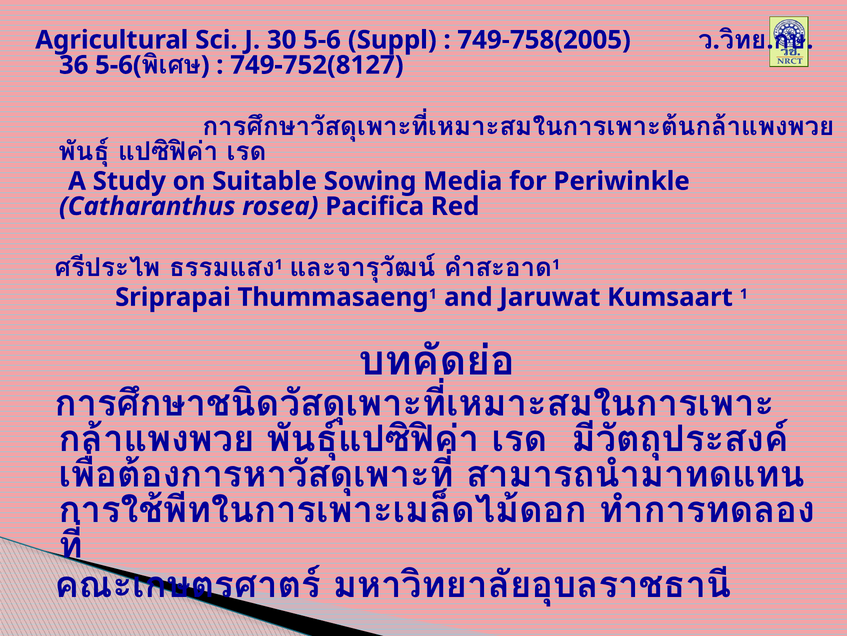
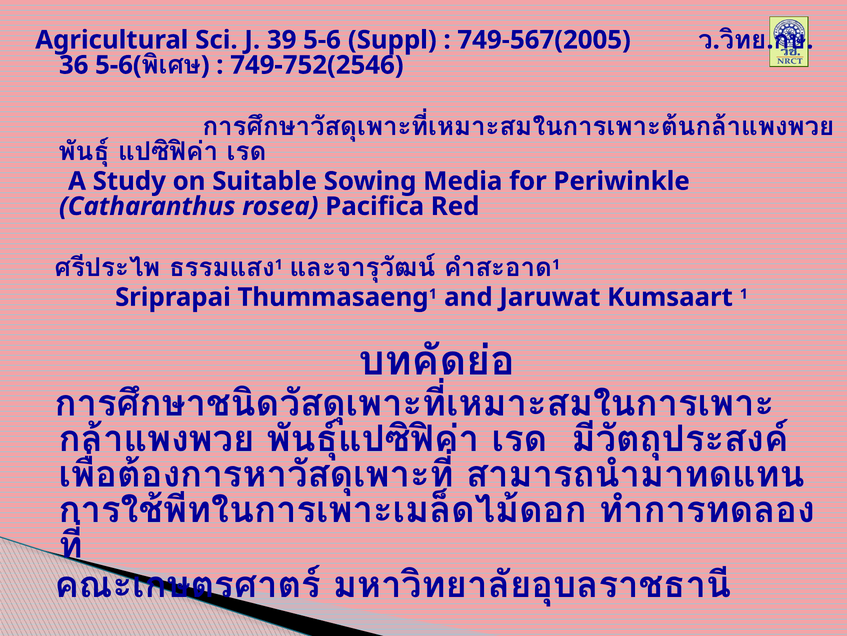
30: 30 -> 39 (282, 40)
749-758(2005: 749-758(2005 -> 749-567(2005 (544, 40)
749-752(8127: 749-752(8127 -> 749-752(2546 (317, 65)
